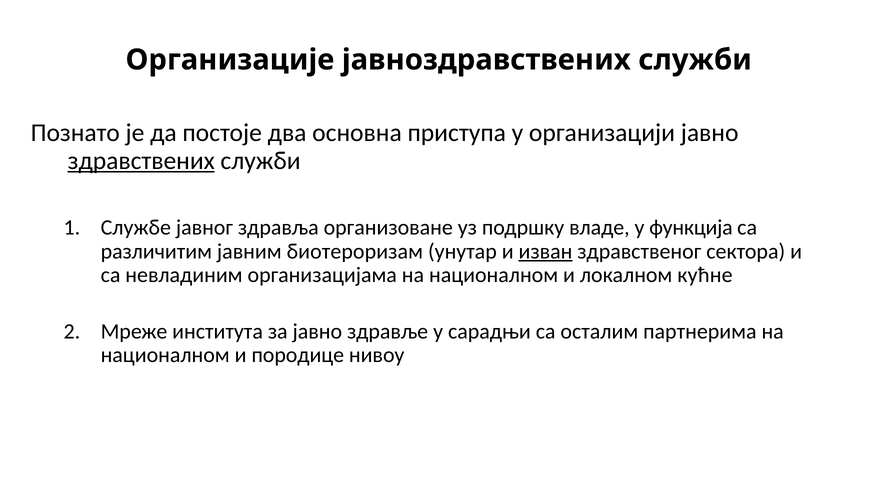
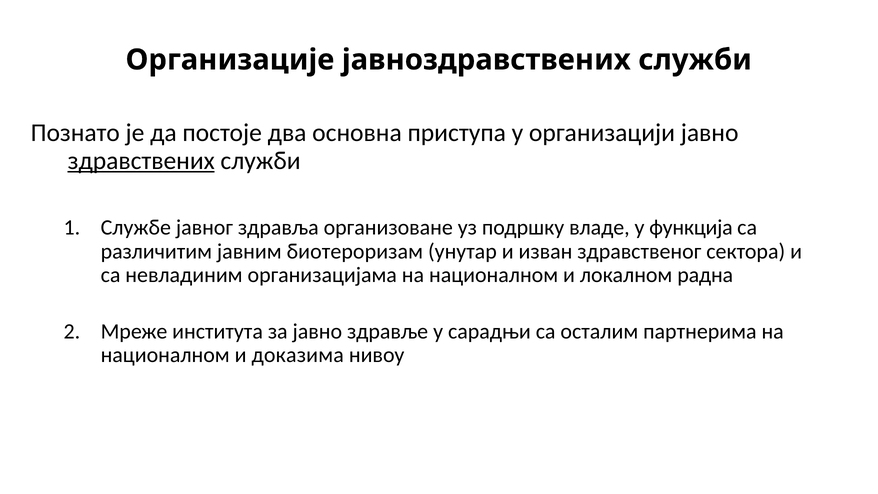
изван underline: present -> none (546, 251)
кућне: кућне -> радна (705, 275)
породице: породице -> доказима (298, 355)
